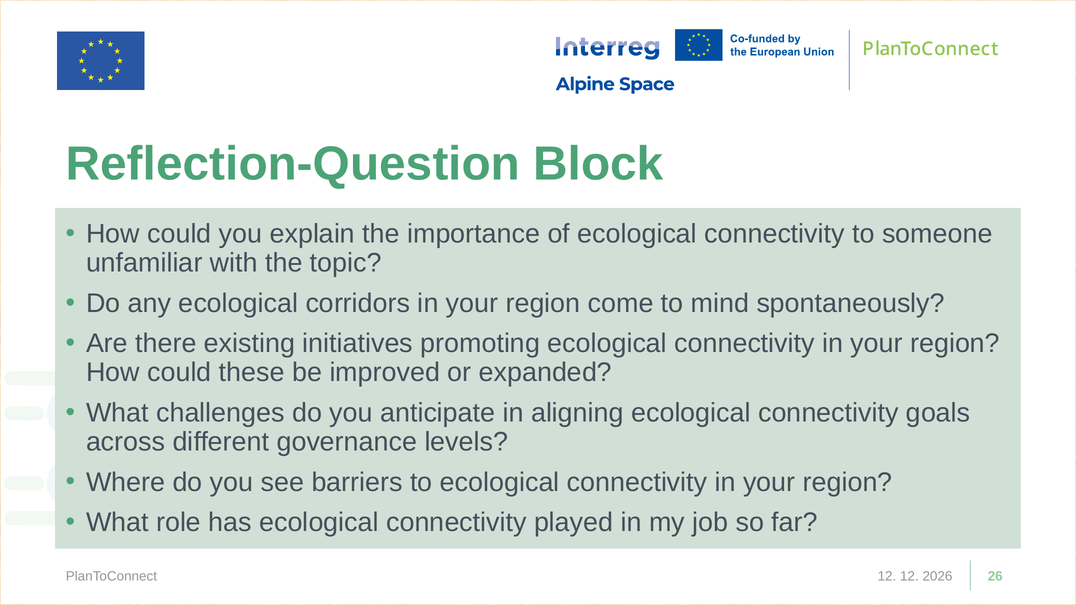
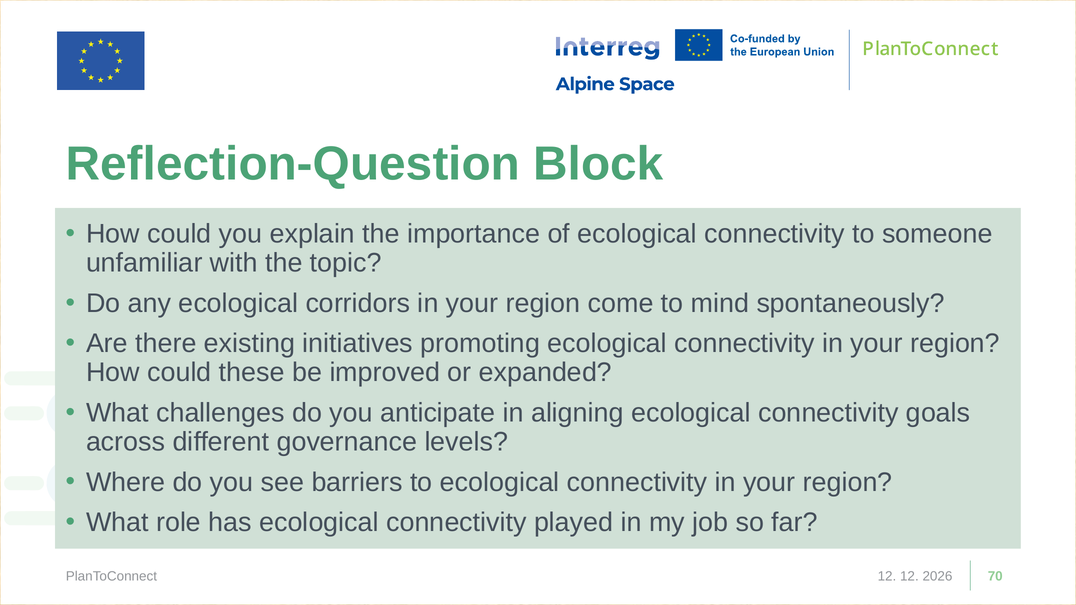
26: 26 -> 70 (995, 577)
